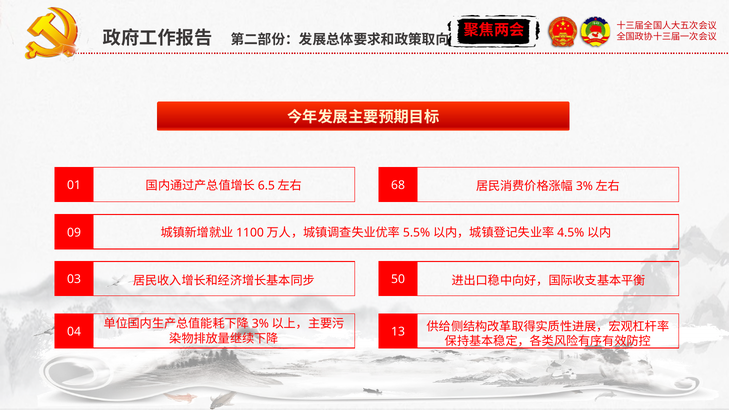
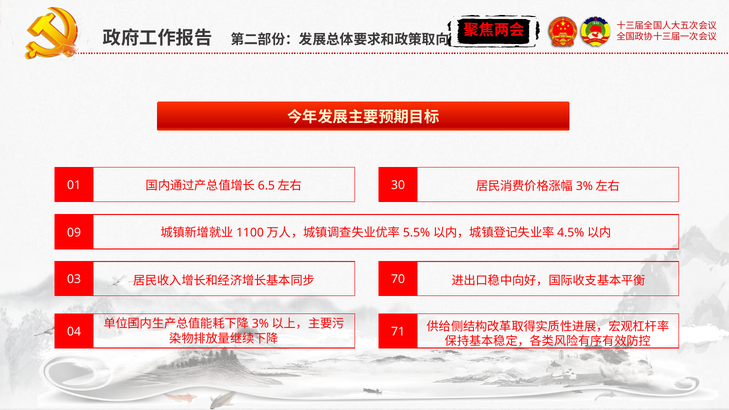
68: 68 -> 30 (398, 185)
50: 50 -> 70 (398, 279)
13: 13 -> 71 (398, 332)
